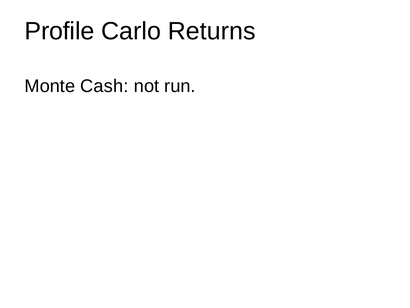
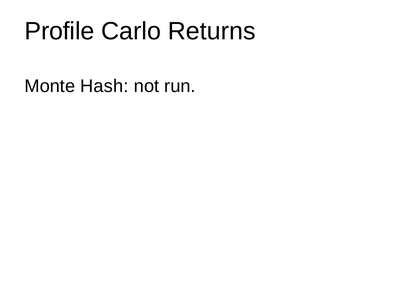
Cash: Cash -> Hash (104, 86)
